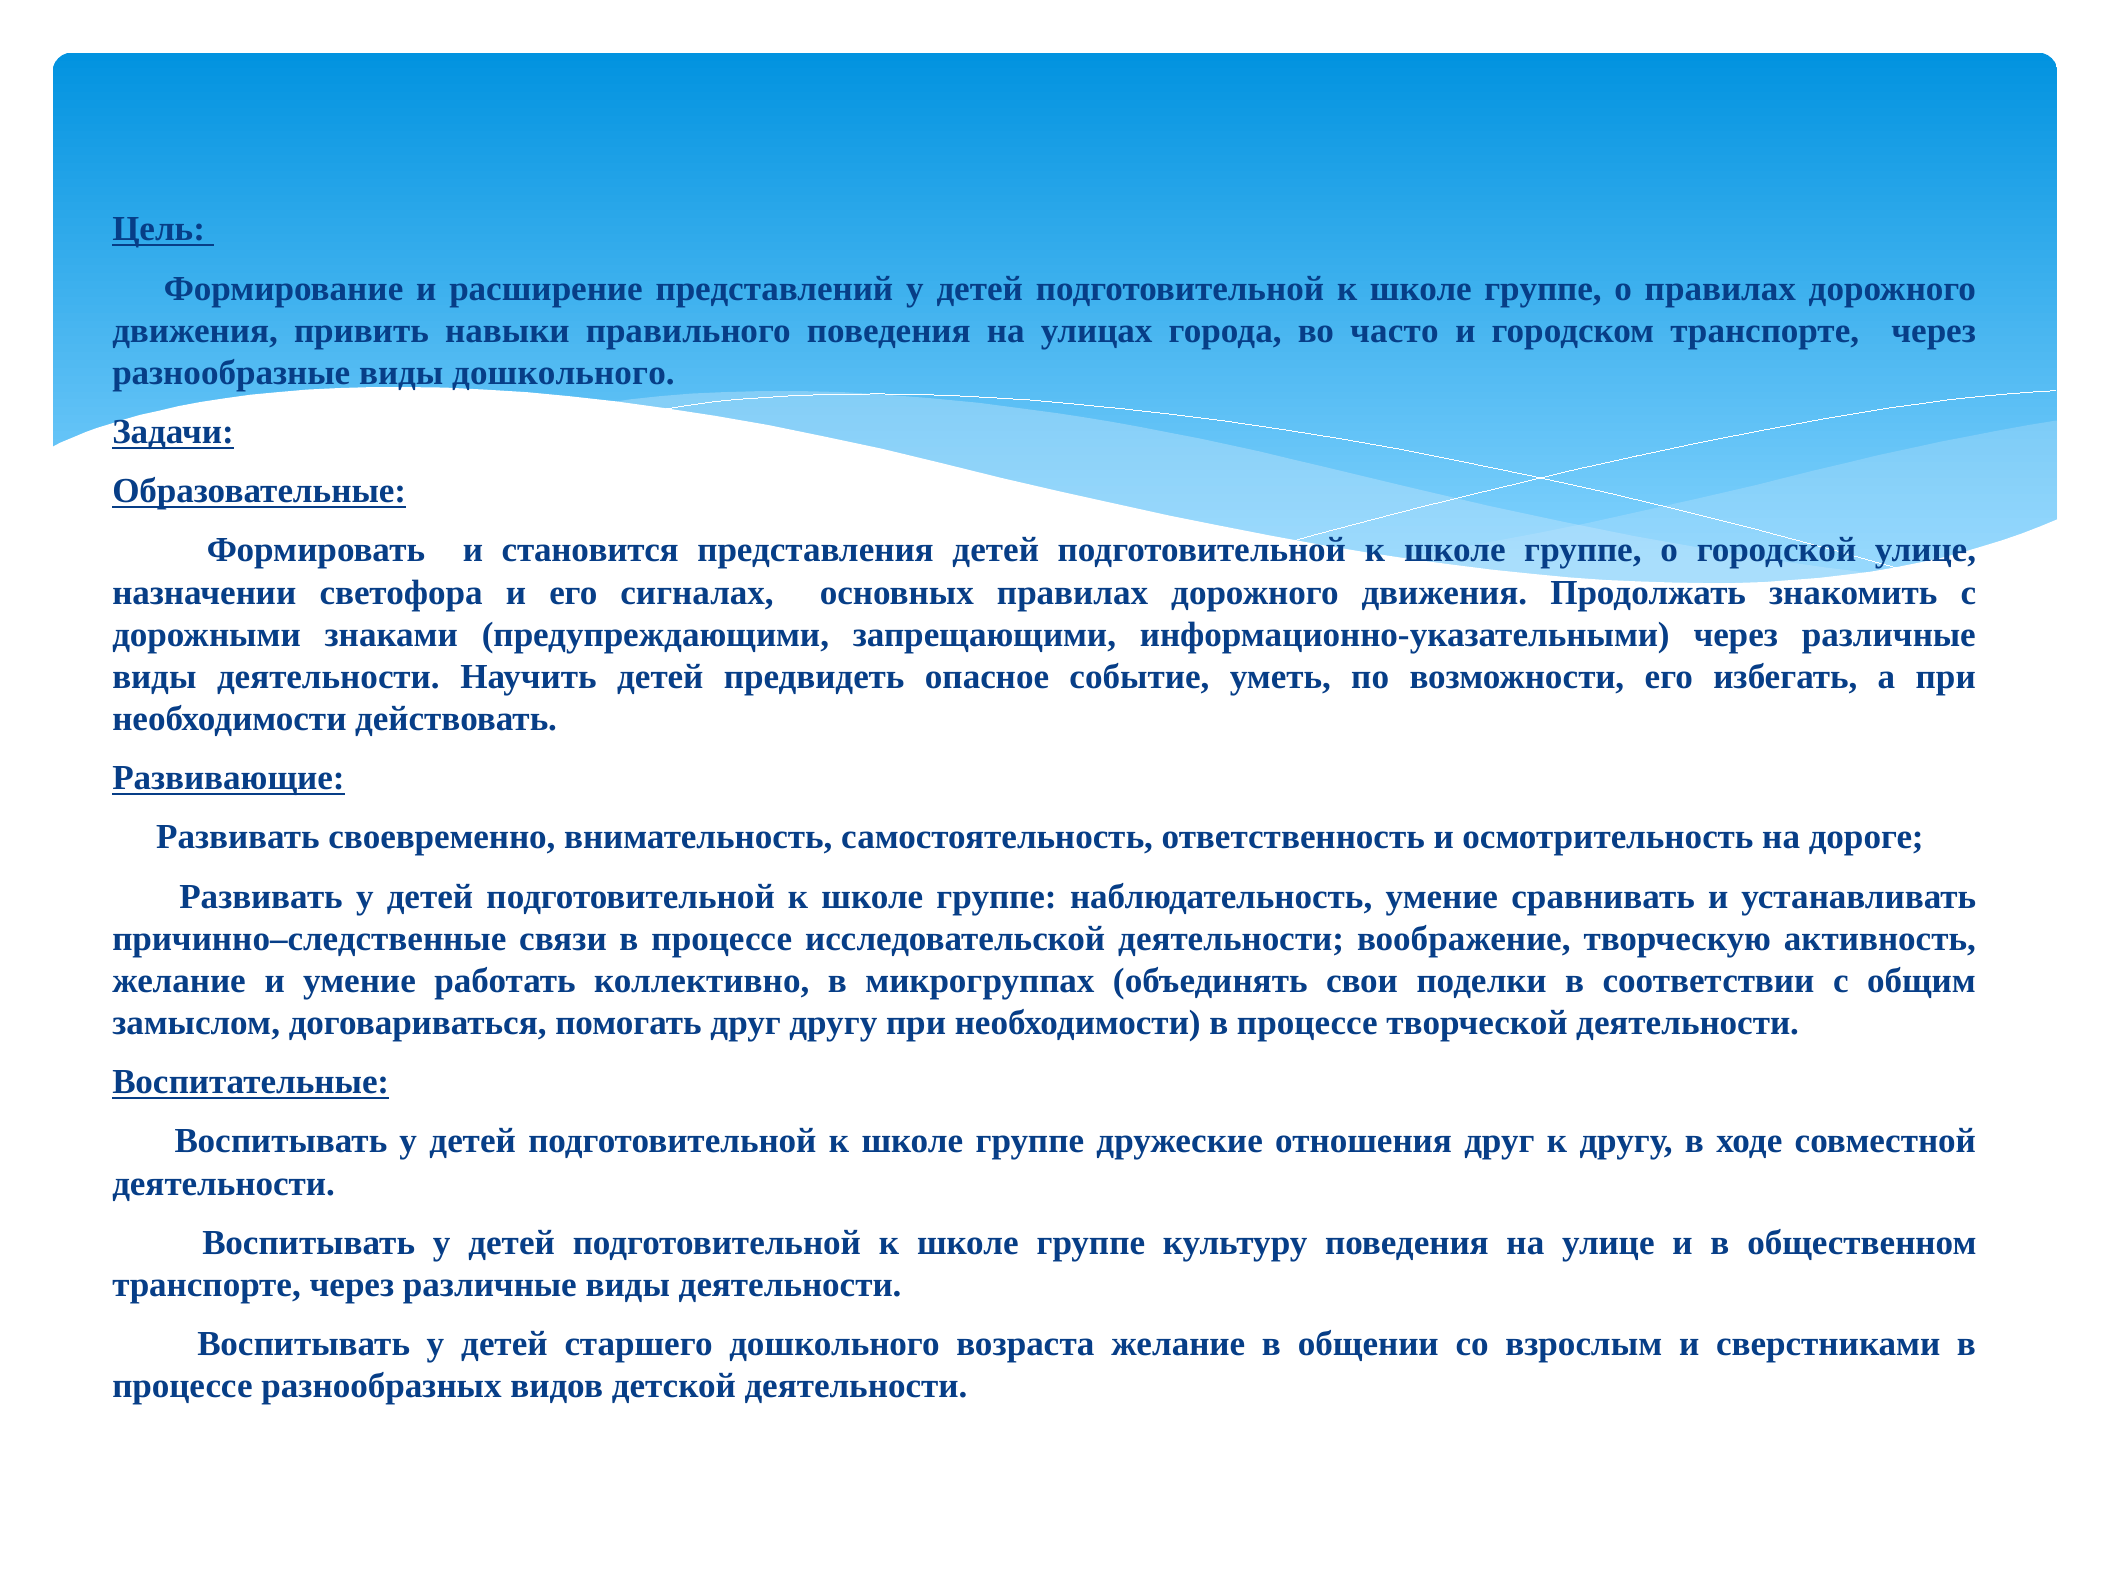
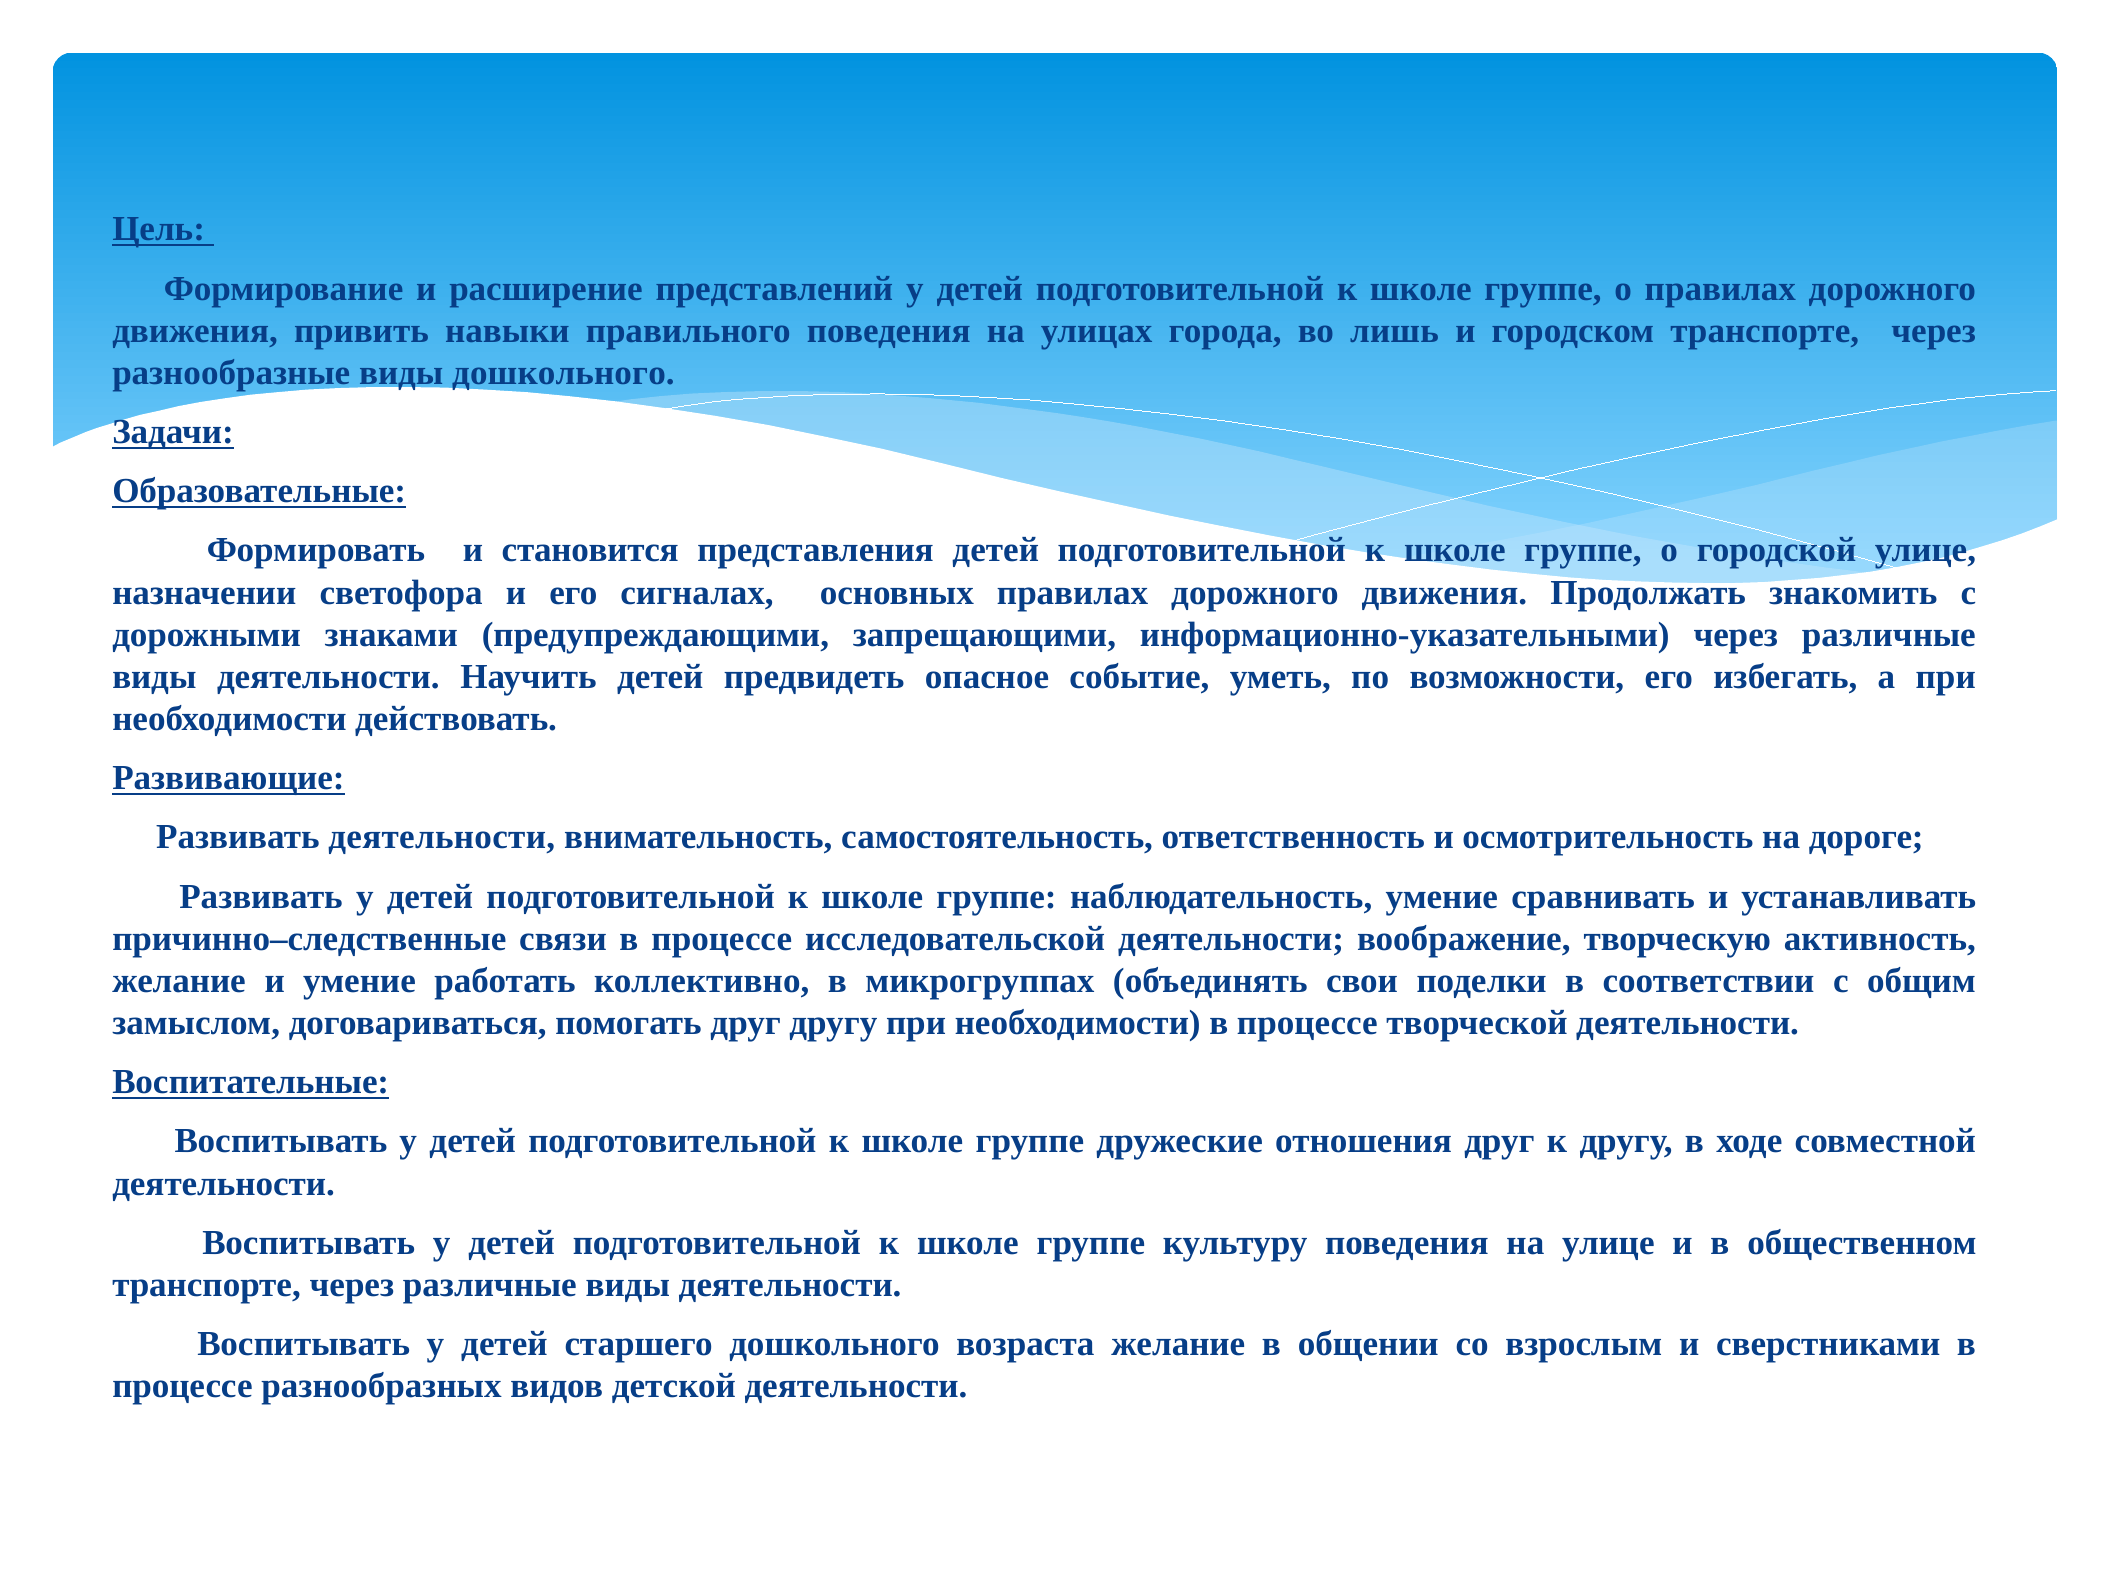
часто: часто -> лишь (1394, 331)
Развивать своевременно: своевременно -> деятельности (442, 837)
